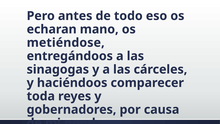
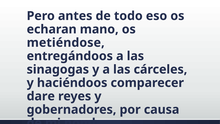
toda: toda -> dare (41, 96)
